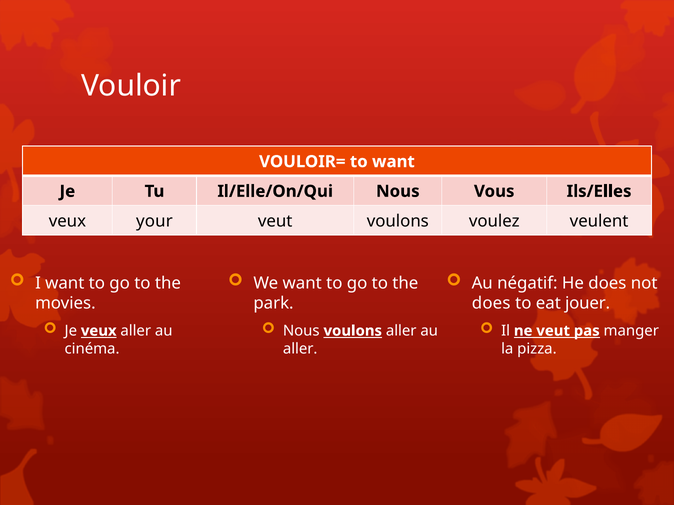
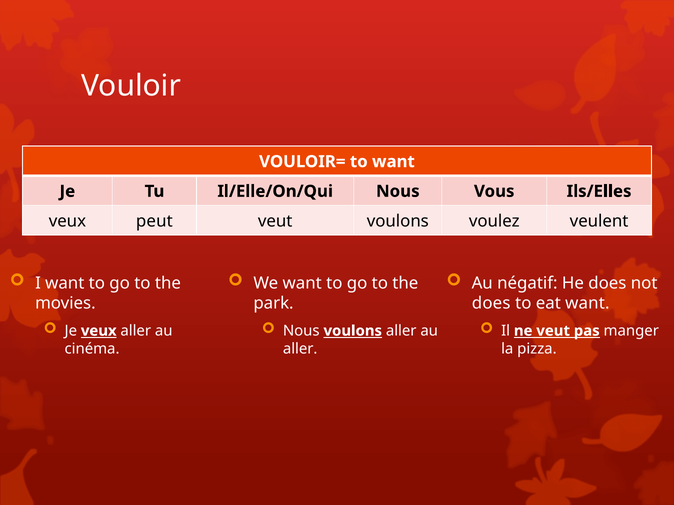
your: your -> peut (154, 221)
eat jouer: jouer -> want (587, 304)
